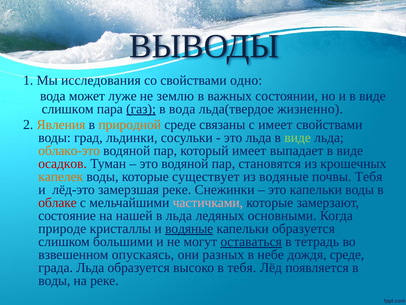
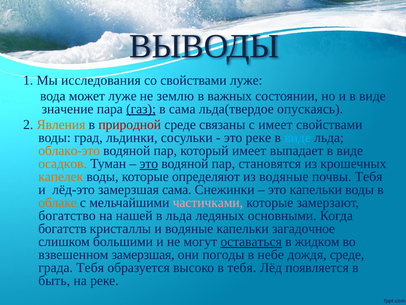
свойствами одно: одно -> луже (246, 80)
слишком: слишком -> значение (68, 109)
в вода: вода -> сама (182, 109)
жизненно: жизненно -> опускаясь (310, 109)
природной colour: orange -> red (130, 124)
это льда: льда -> реке (258, 137)
виде colour: light green -> light blue (298, 137)
осадков colour: red -> orange (63, 163)
это underline: none -> present (149, 163)
существует: существует -> определяют (206, 176)
замерзшая реке: реке -> сама (177, 189)
облаке colour: red -> orange (58, 202)
состояние: состояние -> богатство (67, 215)
природе: природе -> богатств (62, 228)
водяные underline: present -> none (189, 228)
капельки образуется: образуется -> загадочное (304, 228)
тетрадь: тетрадь -> жидком (317, 241)
взвешенном опускаясь: опускаясь -> замерзшая (143, 254)
разных: разных -> погоды (223, 254)
града Льда: Льда -> Тебя (90, 267)
воды: воды -> быть (54, 280)
